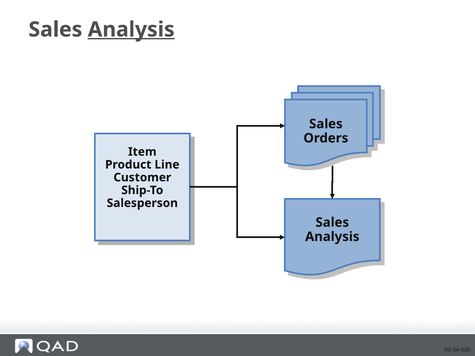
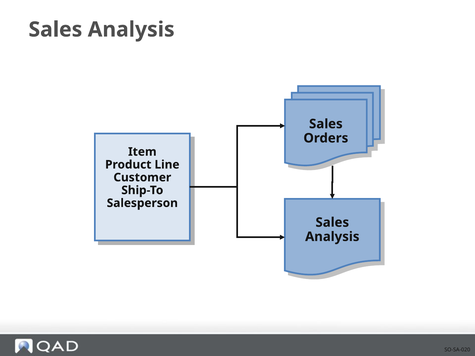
Analysis underline: present -> none (131, 30)
